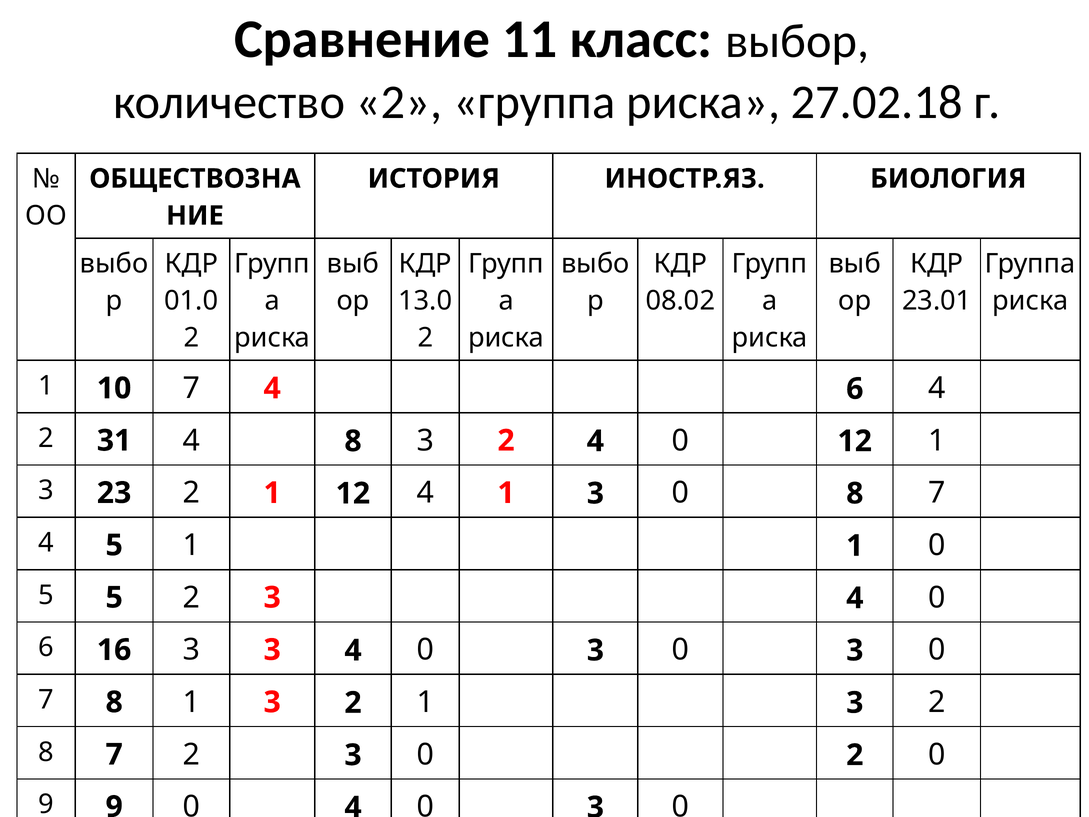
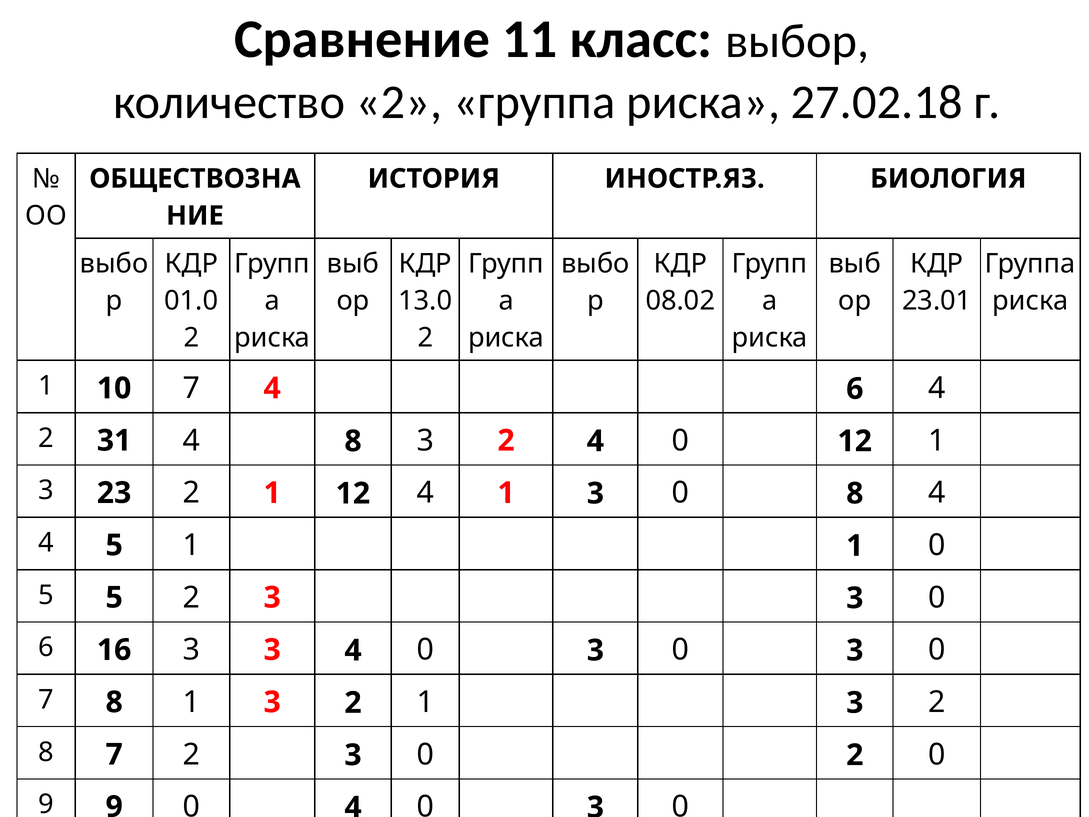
0 8 7: 7 -> 4 (937, 493)
2 3 4: 4 -> 3 (855, 598)
